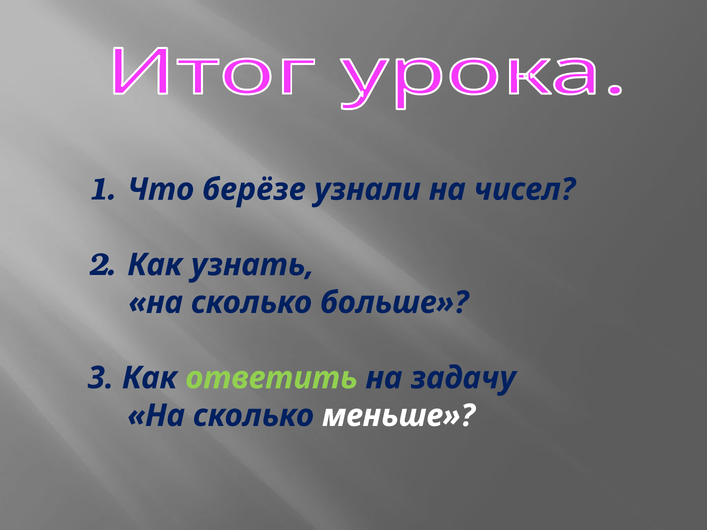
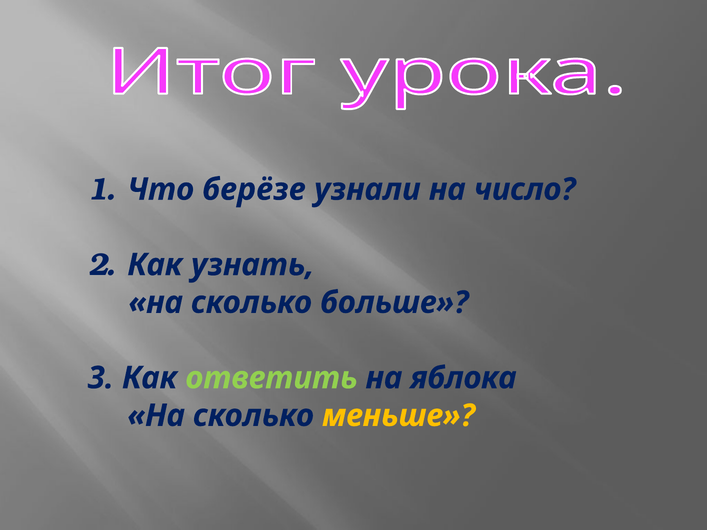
чисел: чисел -> число (525, 190)
задачу: задачу -> яблока (463, 378)
меньше colour: white -> yellow (399, 416)
